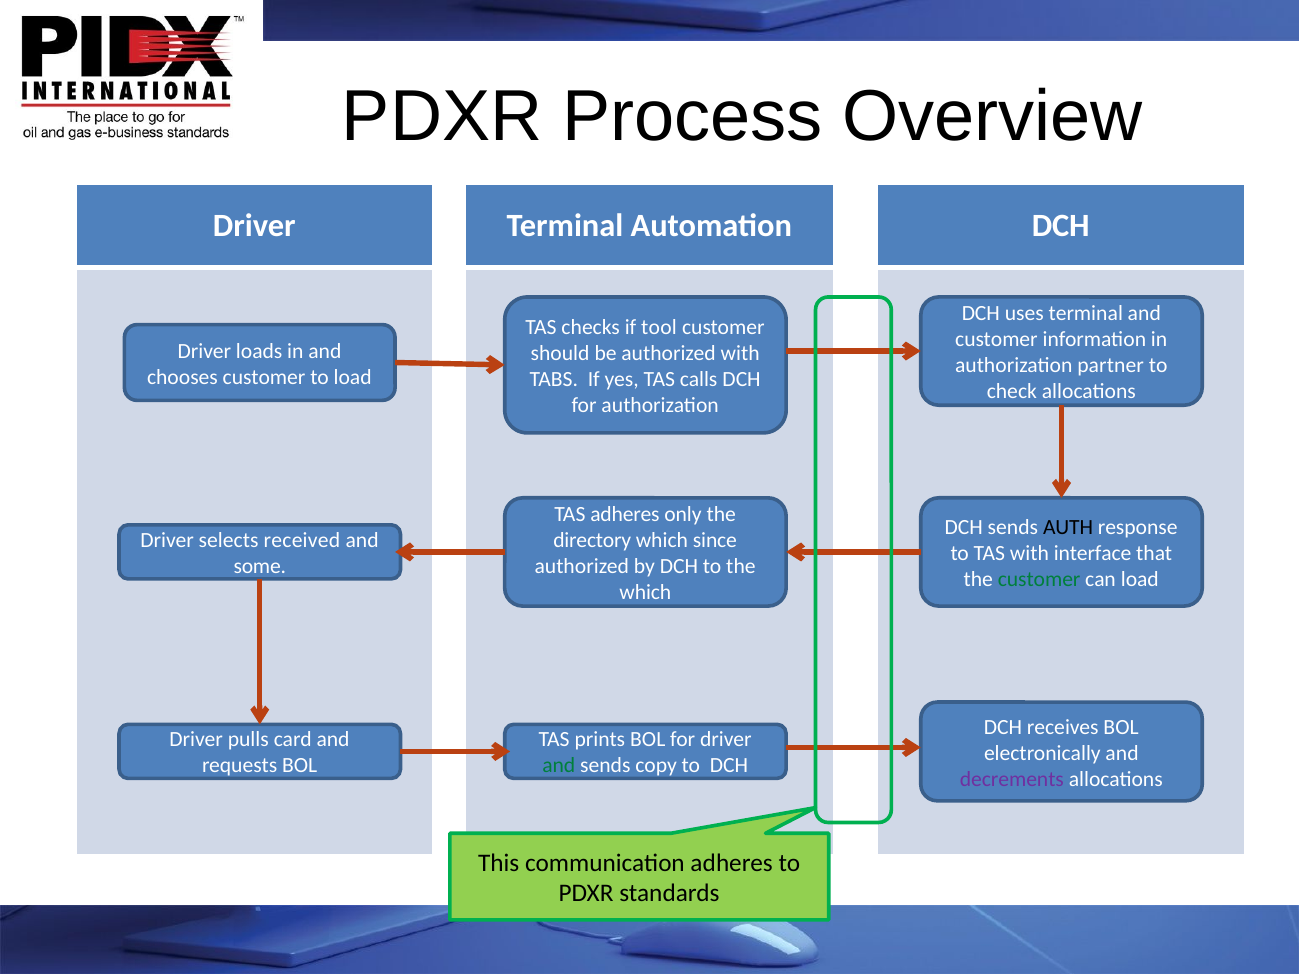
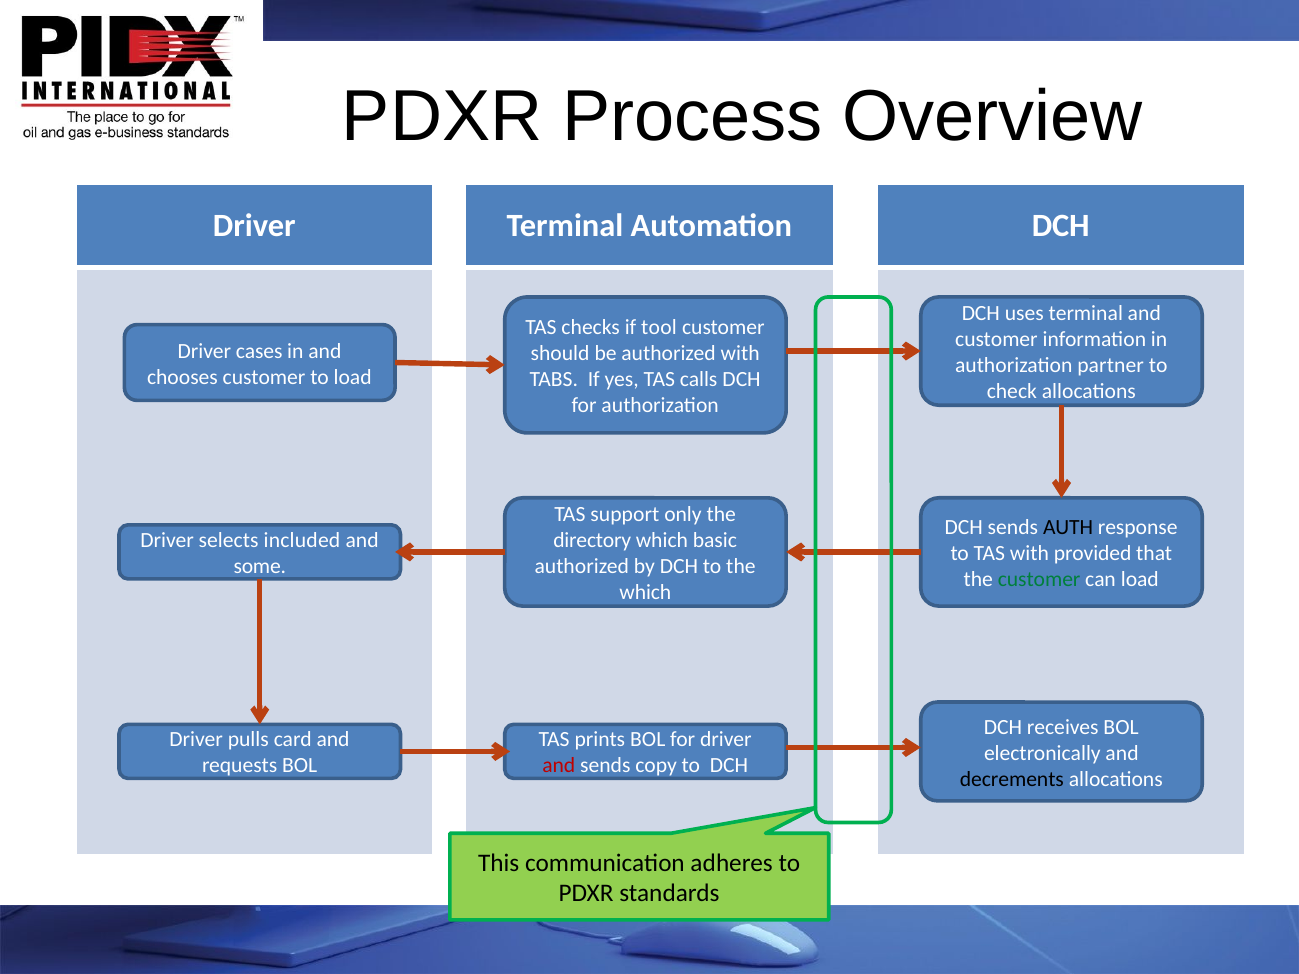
loads: loads -> cases (259, 351)
TAS adheres: adheres -> support (625, 515)
received: received -> included (302, 540)
since: since -> basic (715, 541)
interface: interface -> provided (1093, 554)
and colour: green -> red (559, 766)
decrements colour: purple -> black (1012, 779)
